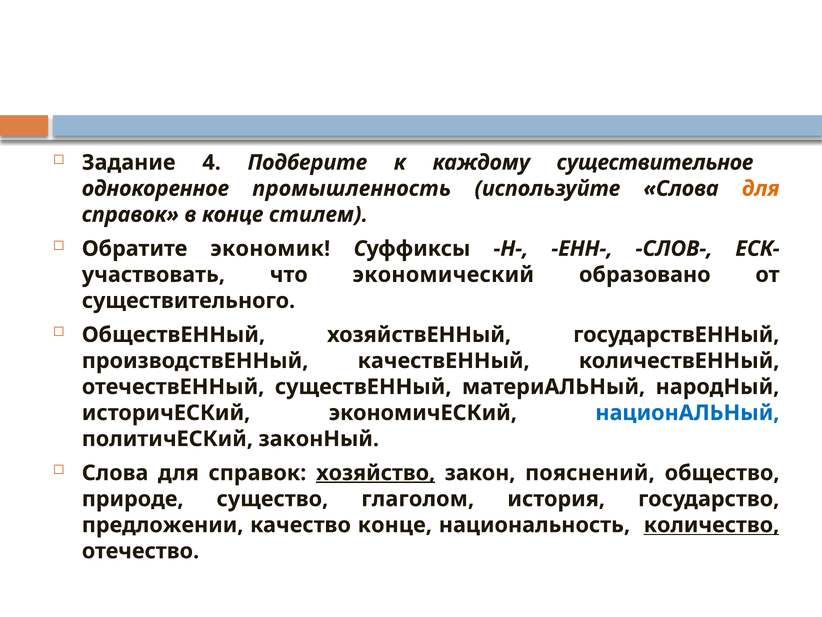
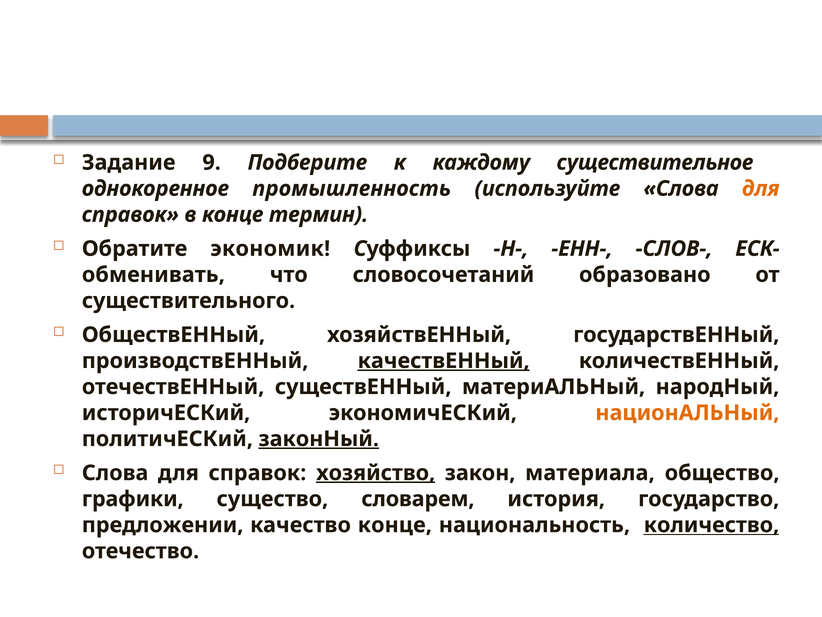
4: 4 -> 9 (212, 162)
стилем: стилем -> термин (319, 214)
участвовать: участвовать -> обменивать (153, 274)
что экономический: экономический -> словосочетаний (443, 274)
качествЕННый underline: none -> present (444, 361)
национАЛЬНый colour: blue -> orange (687, 413)
законНый underline: none -> present (319, 439)
пояснений: пояснений -> материала (590, 473)
природе: природе -> графики (133, 499)
глаголом: глаголом -> словарем (418, 499)
